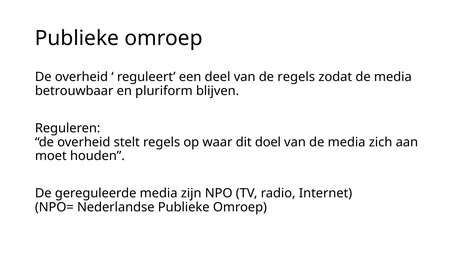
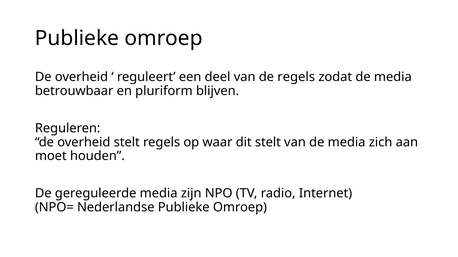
dit doel: doel -> stelt (268, 142)
